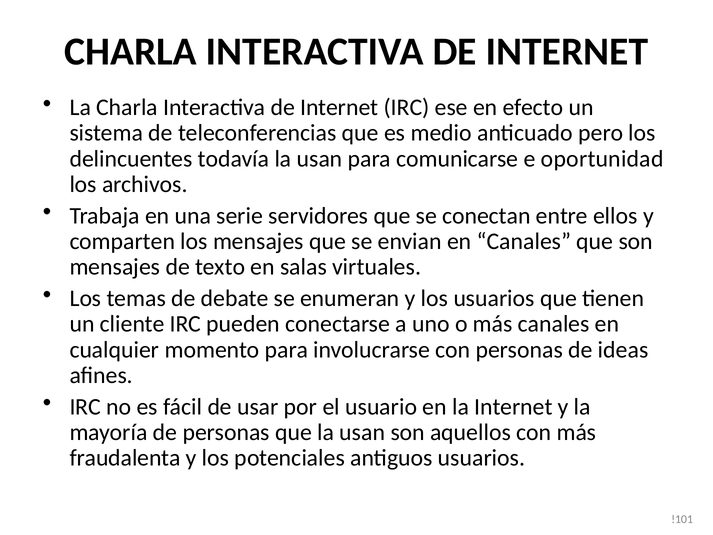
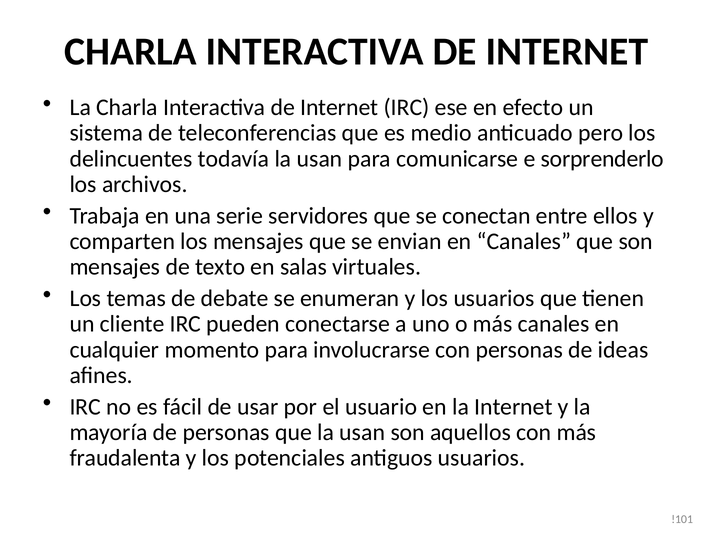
oportunidad: oportunidad -> sorprenderlo (602, 159)
